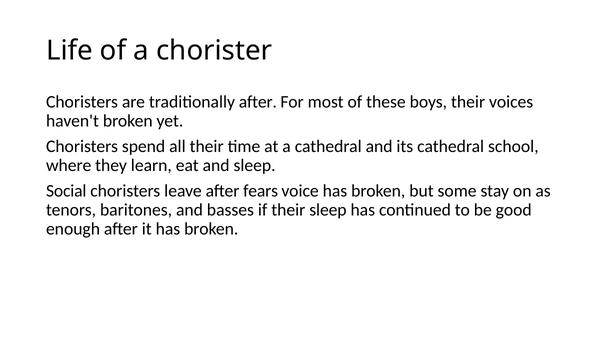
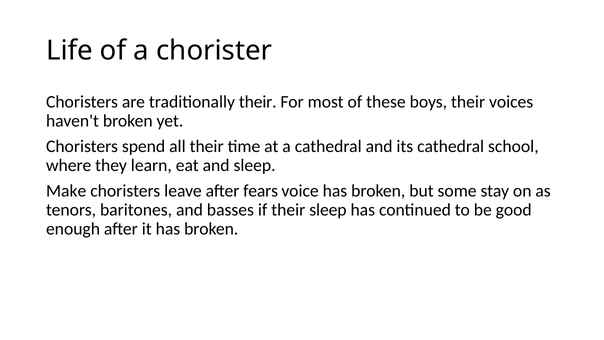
traditionally after: after -> their (258, 102)
Social: Social -> Make (66, 191)
